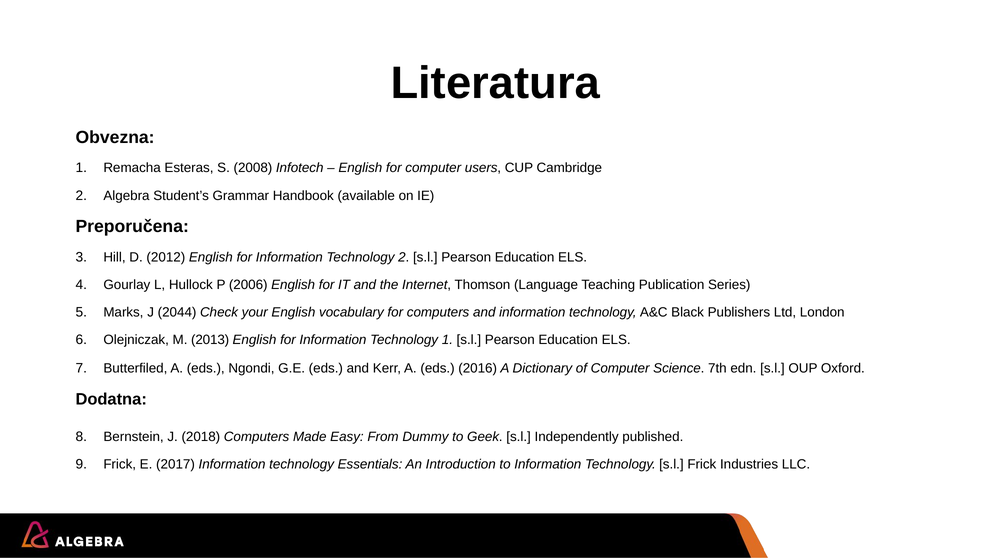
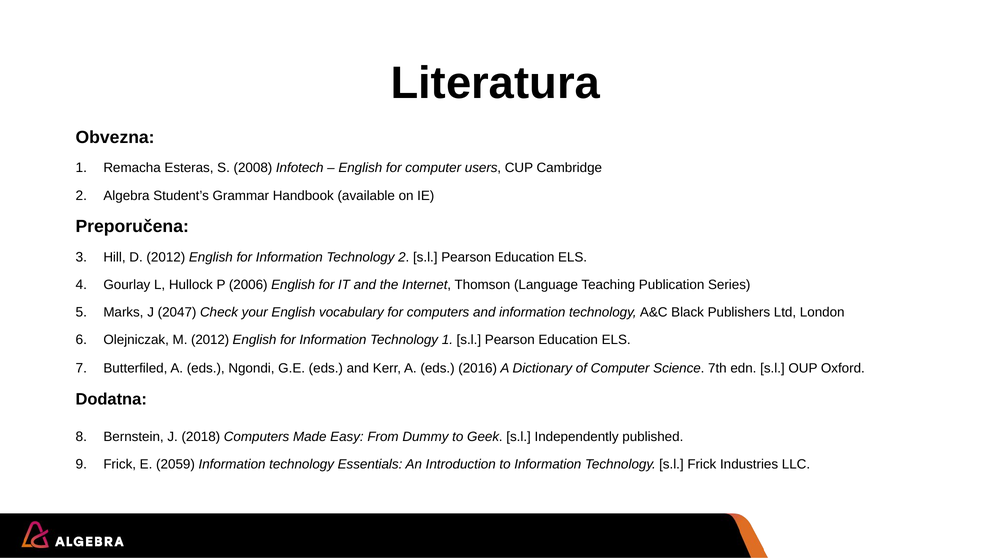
2044: 2044 -> 2047 (177, 312)
M 2013: 2013 -> 2012 (210, 340)
2017: 2017 -> 2059 (176, 464)
